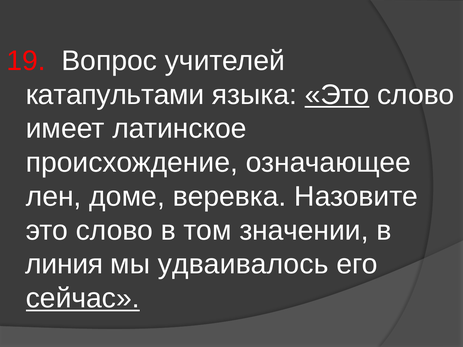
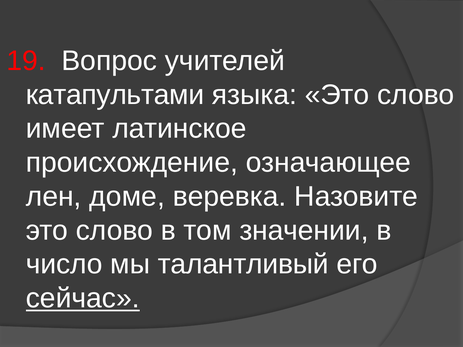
Это underline: present -> none (337, 95)
линия: линия -> число (64, 264)
удваивалось: удваивалось -> талантливый (243, 264)
